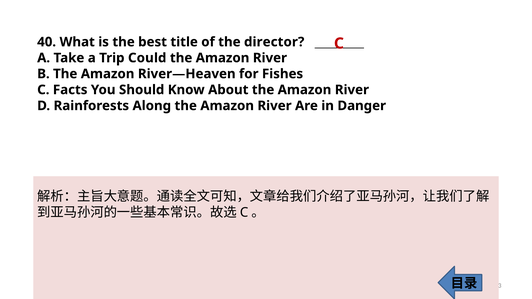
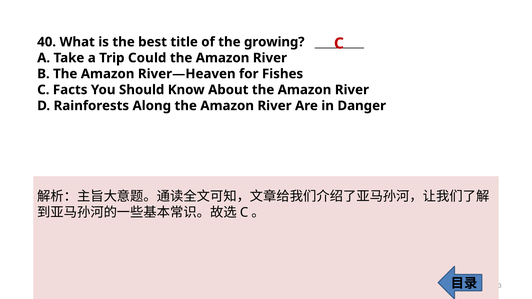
director: director -> growing (274, 42)
